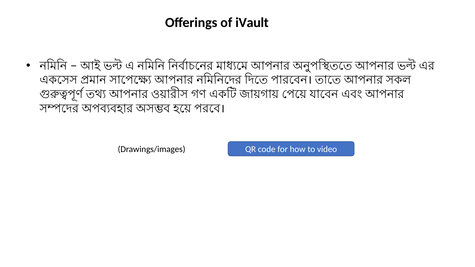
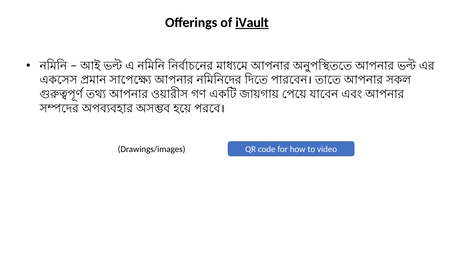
iVault underline: none -> present (252, 23)
